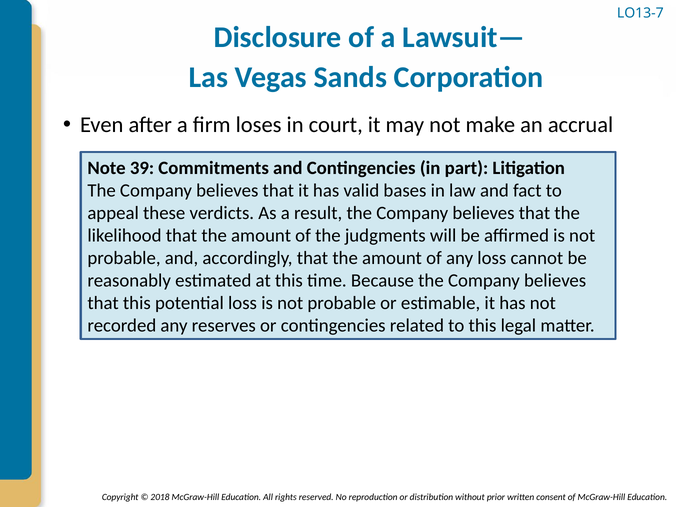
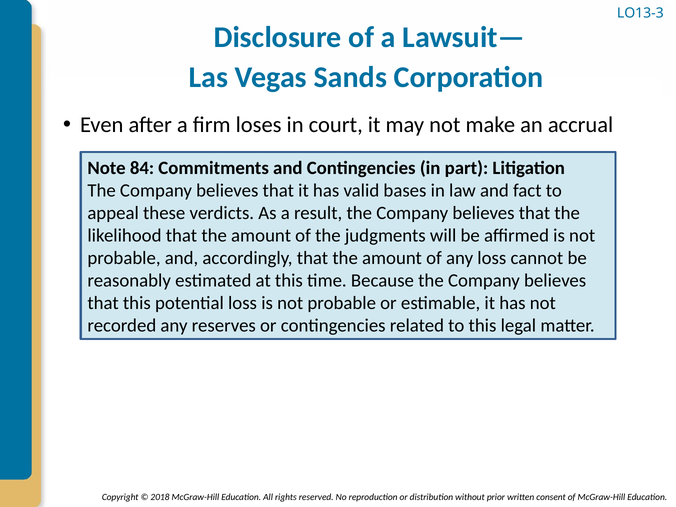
LO13-7: LO13-7 -> LO13-3 (640, 13)
39: 39 -> 84 (142, 168)
